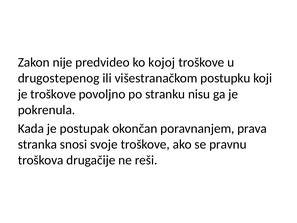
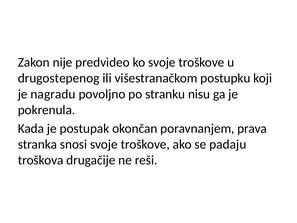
ko kojoj: kojoj -> svoje (162, 62)
je troškove: troškove -> nagradu (53, 94)
pravnu: pravnu -> padaju (228, 144)
